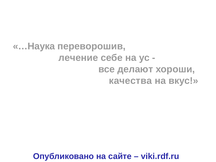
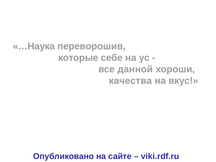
лечение: лечение -> которые (78, 58)
делают: делают -> данной (135, 69)
